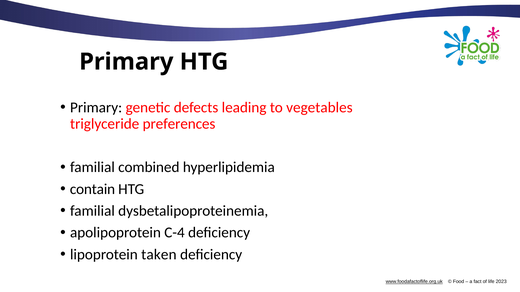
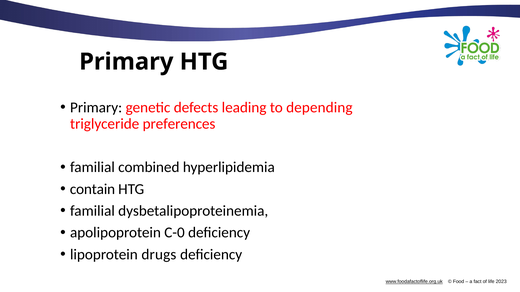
vegetables: vegetables -> depending (319, 108)
C-4: C-4 -> C-0 (174, 233)
taken: taken -> drugs (159, 255)
